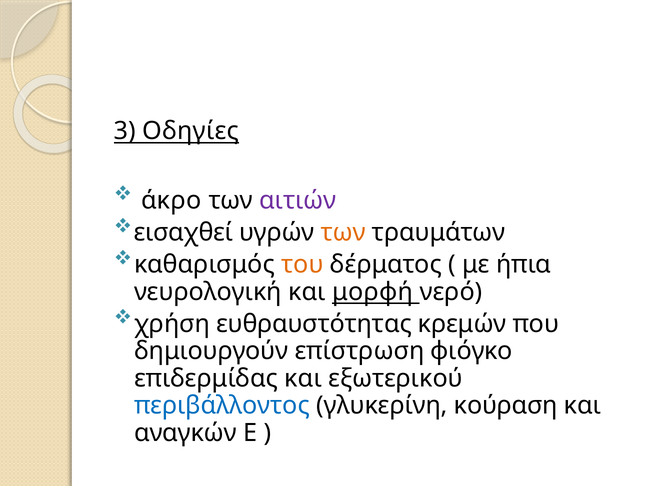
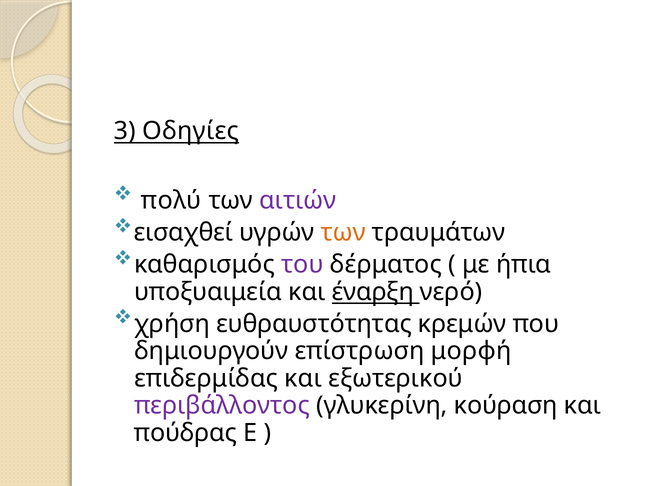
άκρο: άκρο -> πολύ (171, 200)
του colour: orange -> purple (302, 265)
νευρολογική: νευρολογική -> υποξυαιμεία (208, 292)
μορφή: μορφή -> έναρξη (373, 292)
φιόγκο: φιόγκο -> μορφή (471, 351)
περιβάλλοντος colour: blue -> purple (222, 406)
αναγκών: αναγκών -> πούδρας (185, 433)
